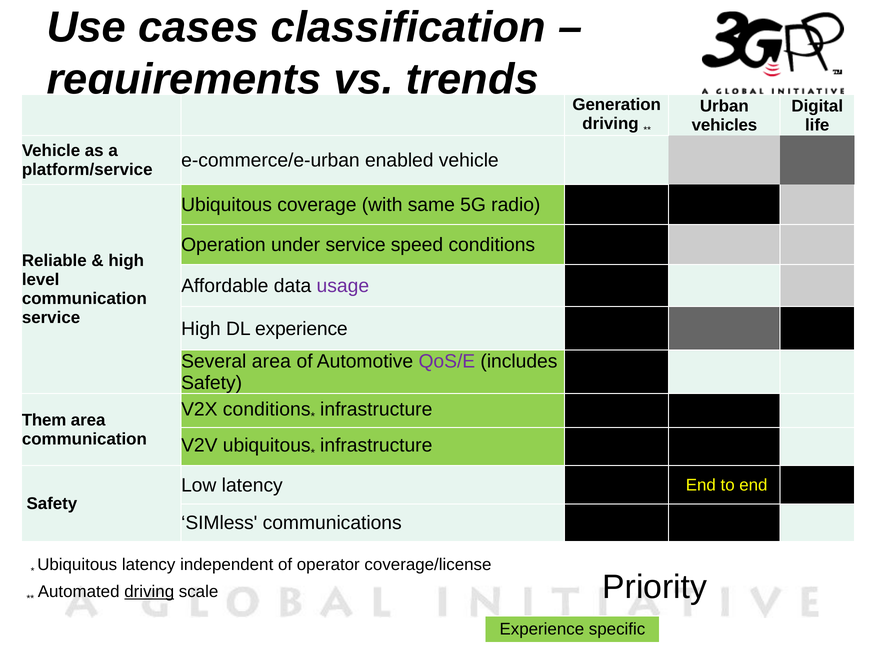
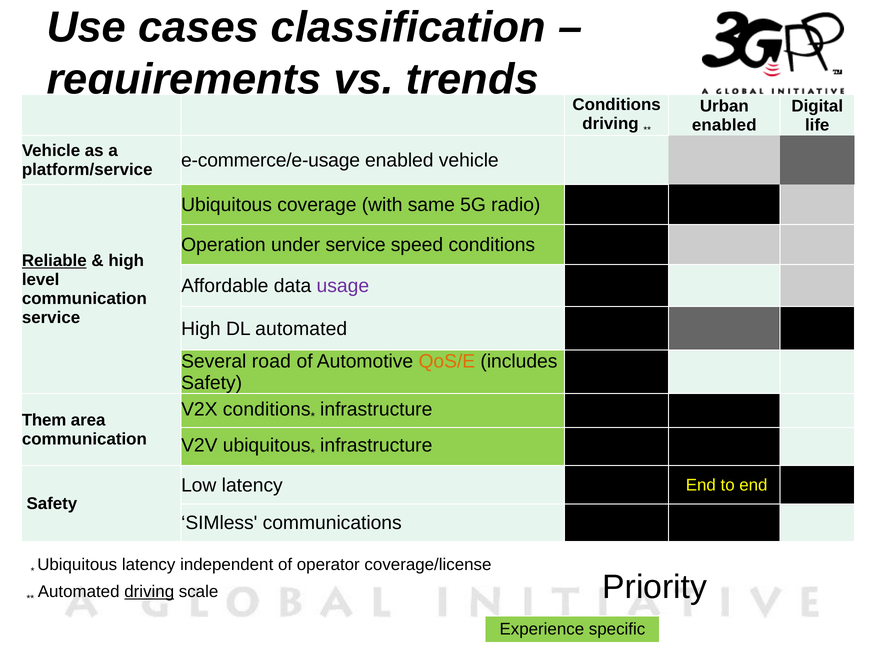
Generation: Generation -> Conditions (617, 105)
vehicles: vehicles -> enabled (724, 125)
e-commerce/e-urban: e-commerce/e-urban -> e-commerce/e-usage (271, 160)
Reliable underline: none -> present (54, 261)
DL experience: experience -> automated (301, 329)
Several area: area -> road (271, 361)
QoS/E colour: purple -> orange (447, 361)
